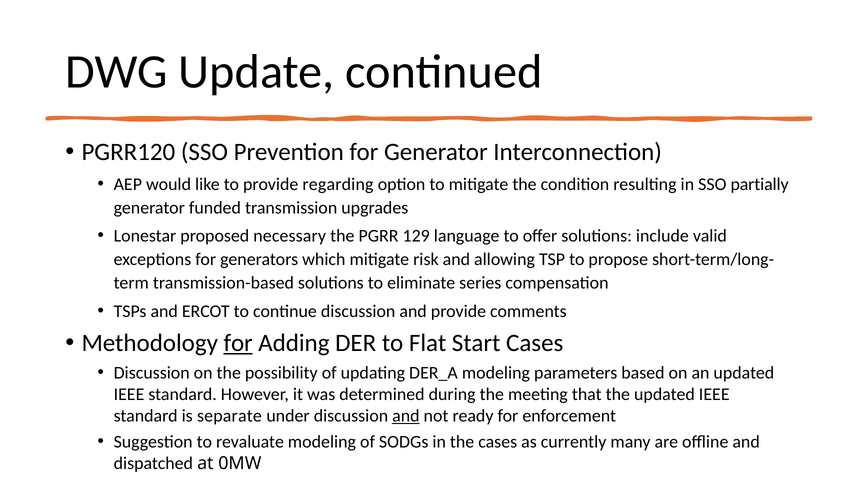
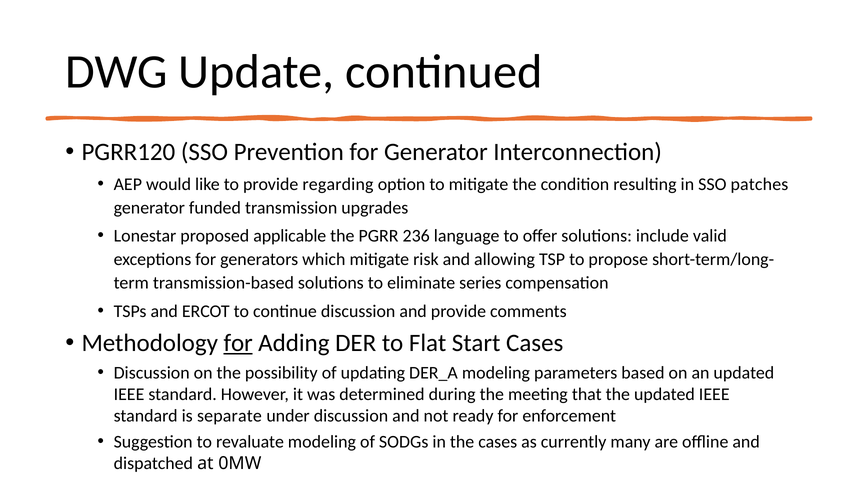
partially: partially -> patches (759, 185)
necessary: necessary -> applicable (290, 236)
129: 129 -> 236 (416, 236)
and underline: present -> none (406, 416)
